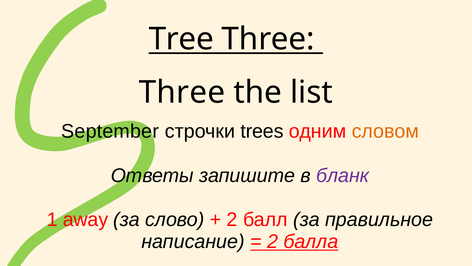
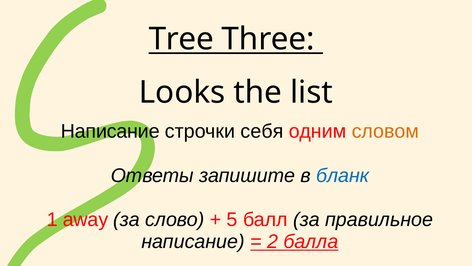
Three: Three -> Looks (182, 92)
September: September -> Написание (110, 131)
trees: trees -> себя (262, 131)
бланк colour: purple -> blue (343, 175)
2: 2 -> 5 (232, 219)
